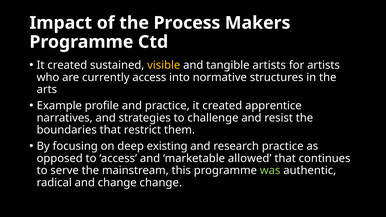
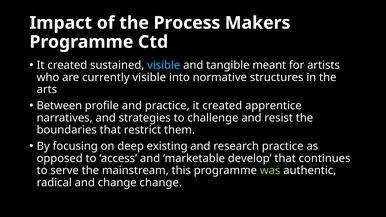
visible colour: yellow -> light blue (164, 65)
tangible artists: artists -> meant (269, 65)
currently access: access -> visible (149, 77)
Example: Example -> Between (59, 106)
allowed: allowed -> develop (250, 158)
